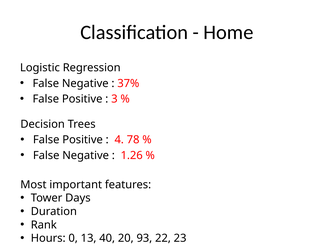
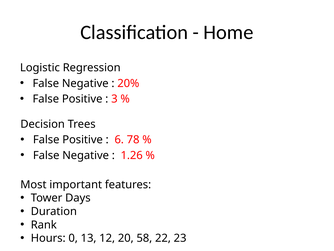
37%: 37% -> 20% (128, 83)
4: 4 -> 6 (119, 139)
40: 40 -> 12 (107, 238)
93: 93 -> 58 (144, 238)
